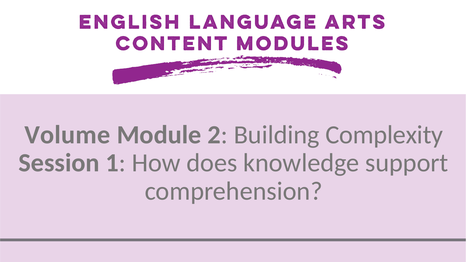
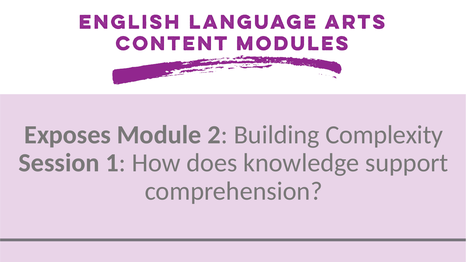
Volume: Volume -> Exposes (68, 135)
